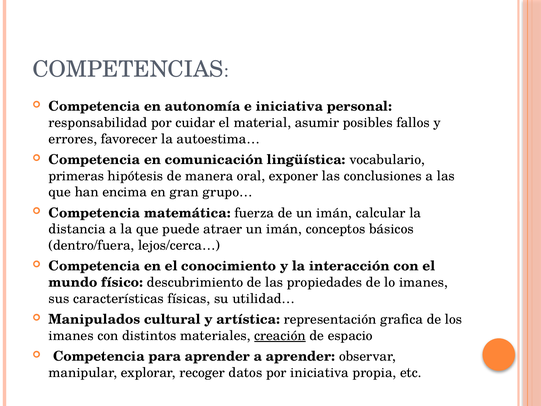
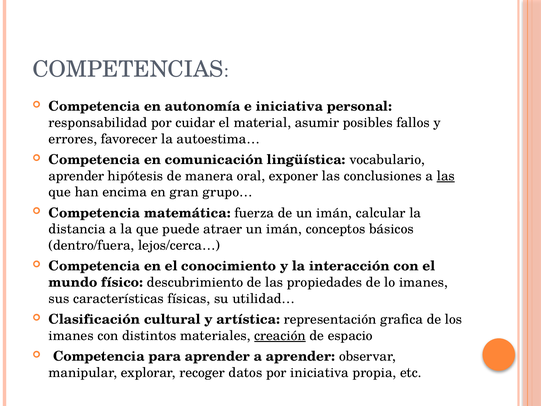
primeras: primeras -> aprender (76, 176)
las underline: none -> present (446, 176)
Manipulados: Manipulados -> Clasificación (94, 319)
